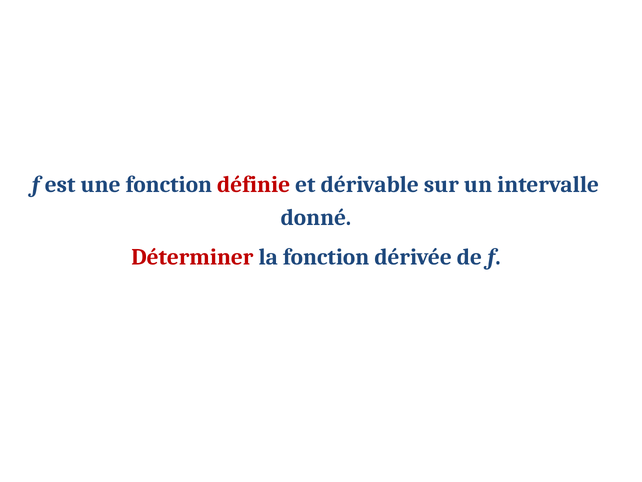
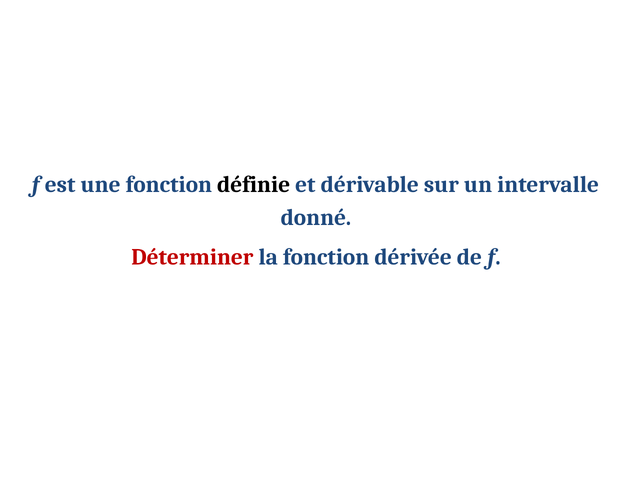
définie colour: red -> black (254, 184)
